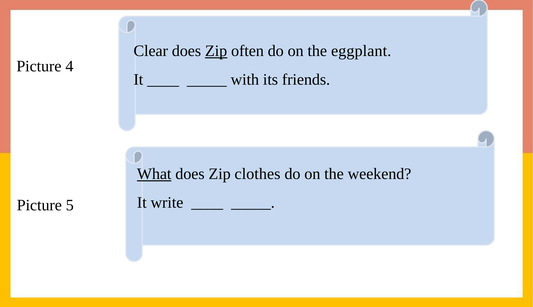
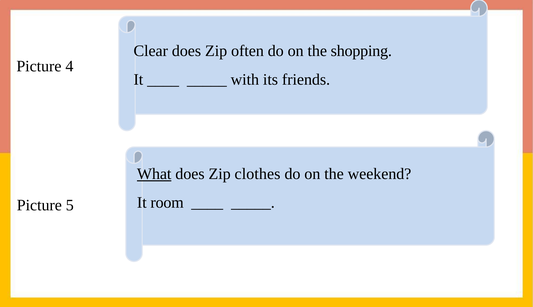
Zip underline: present -> none (216, 51)
eggplant: eggplant -> shopping (361, 51)
write: write -> room (167, 203)
